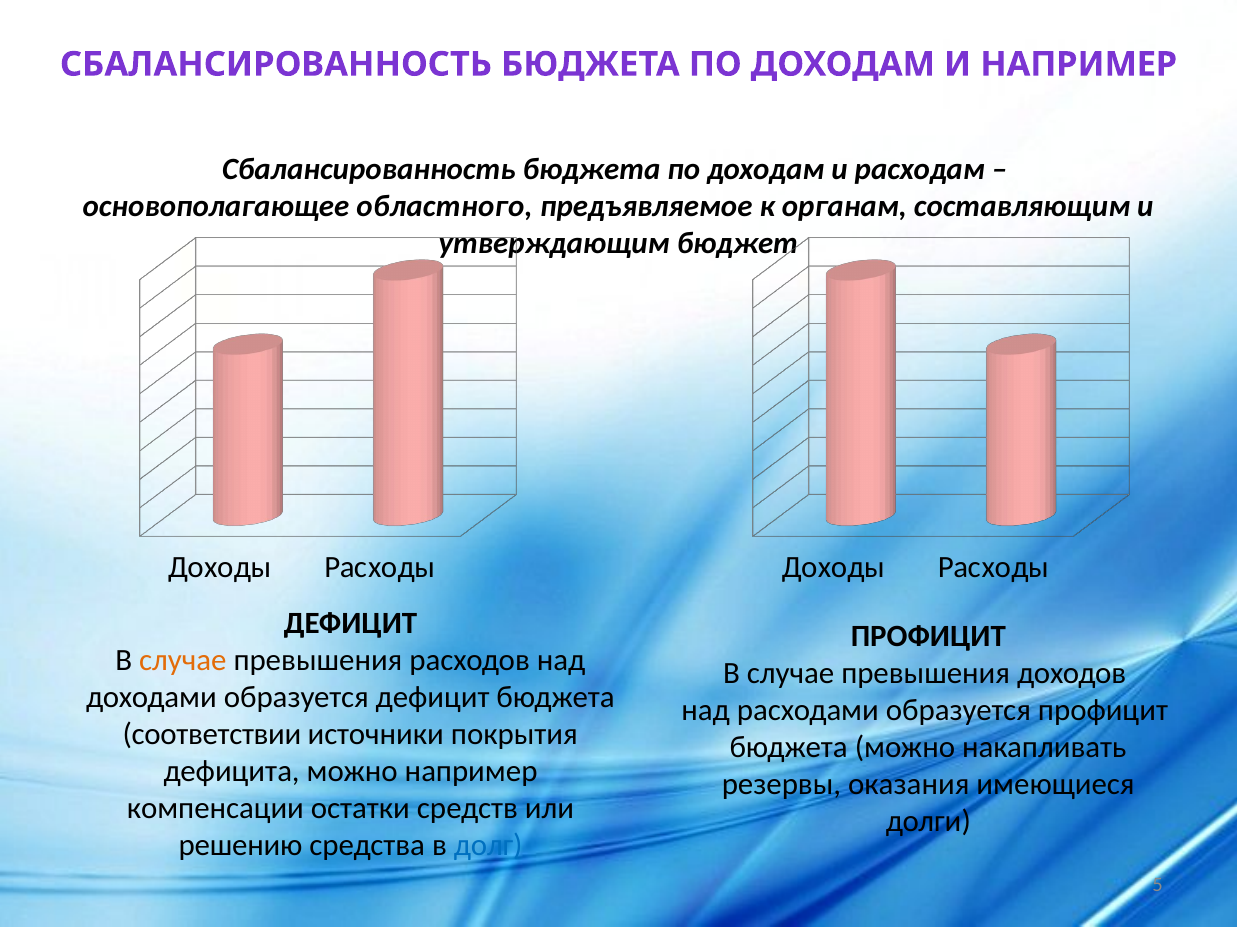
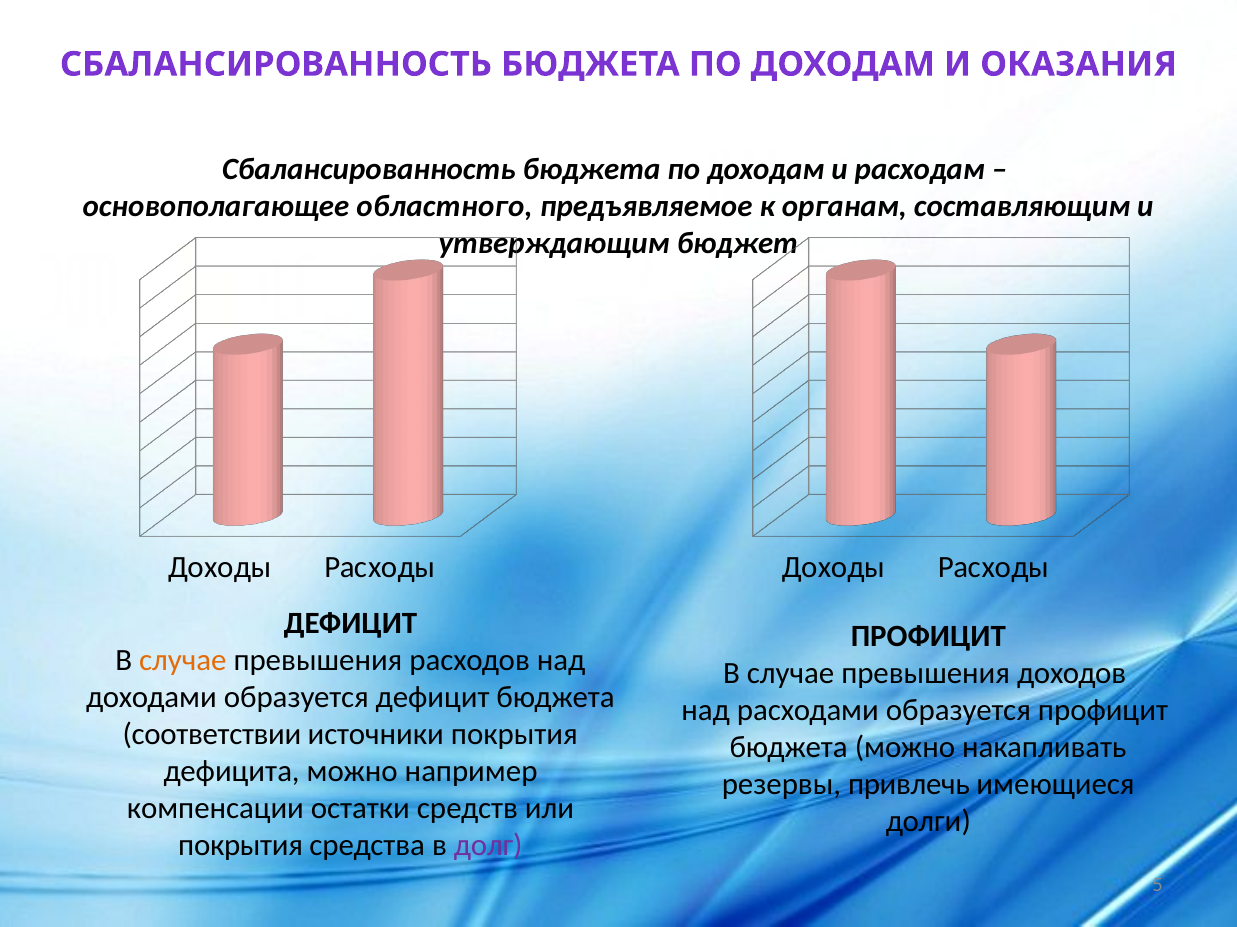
И НАПРИМЕР: НАПРИМЕР -> ОКАЗАНИЯ (1079, 64)
оказания: оказания -> привлечь (909, 785)
решению: решению -> покрытия (241, 846)
долг colour: blue -> purple (488, 846)
